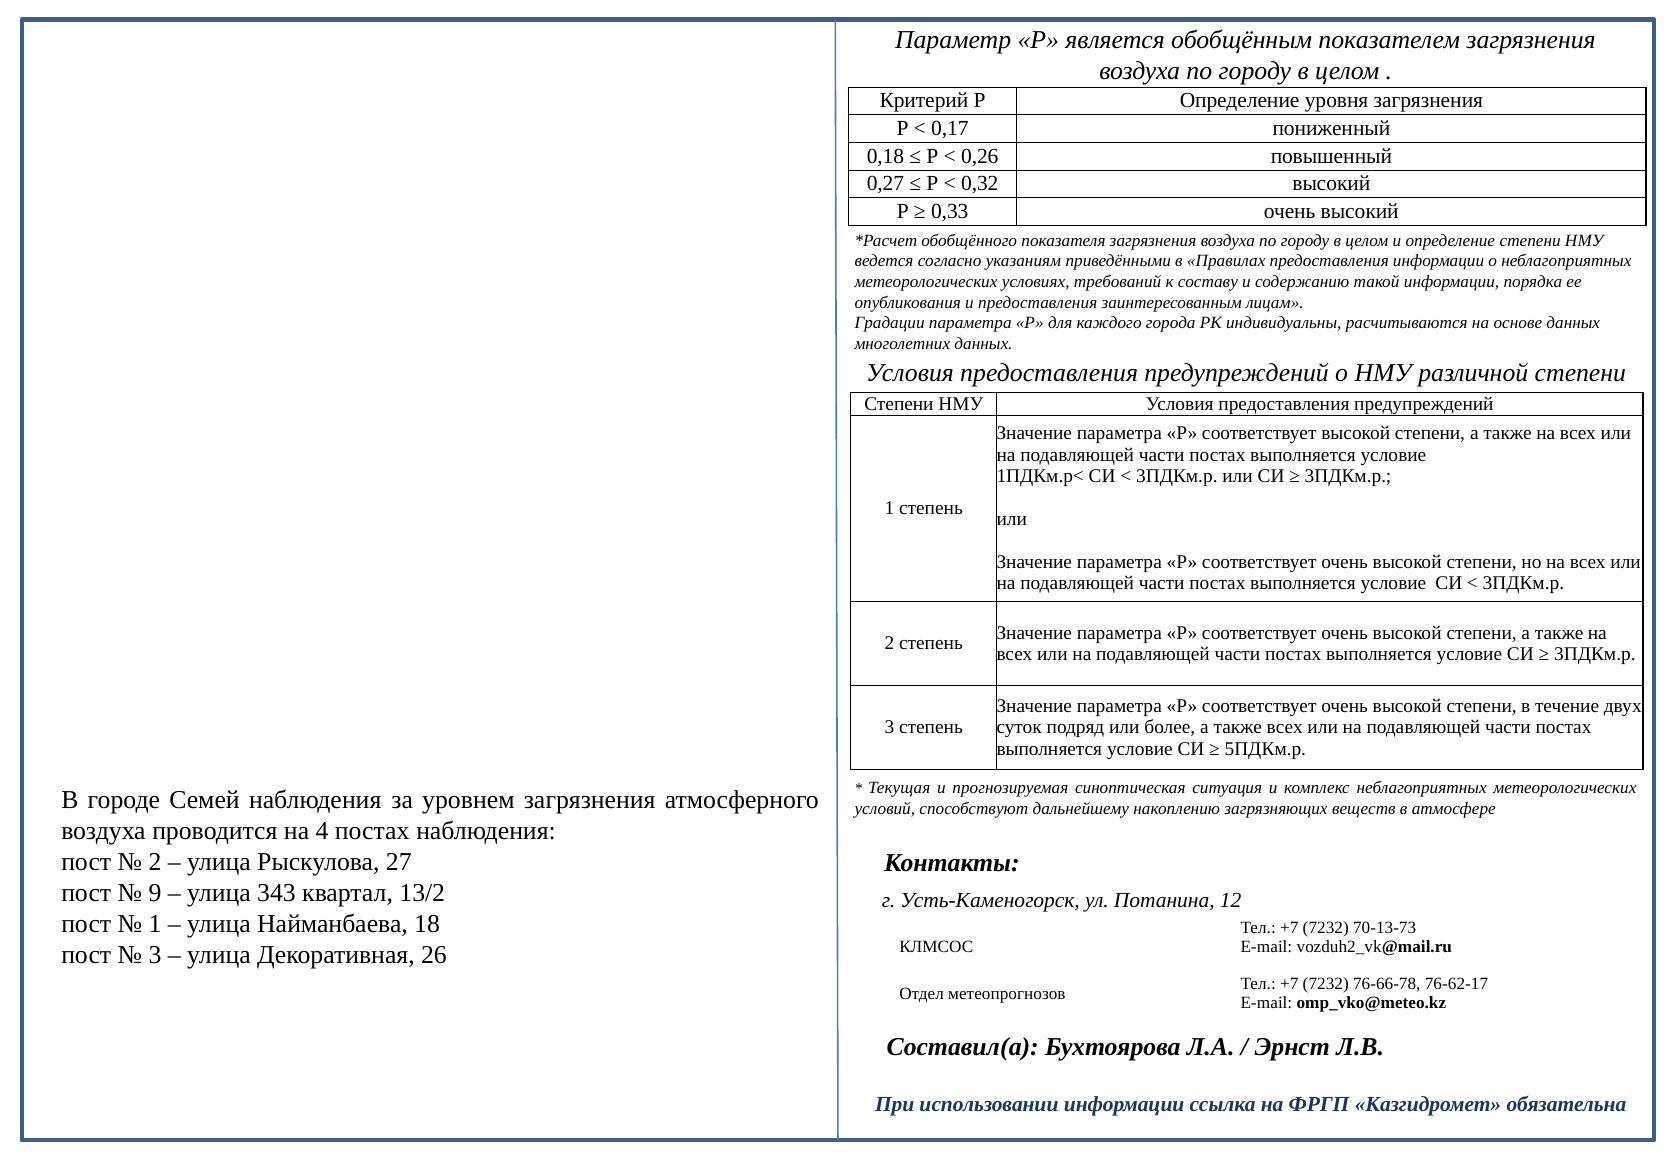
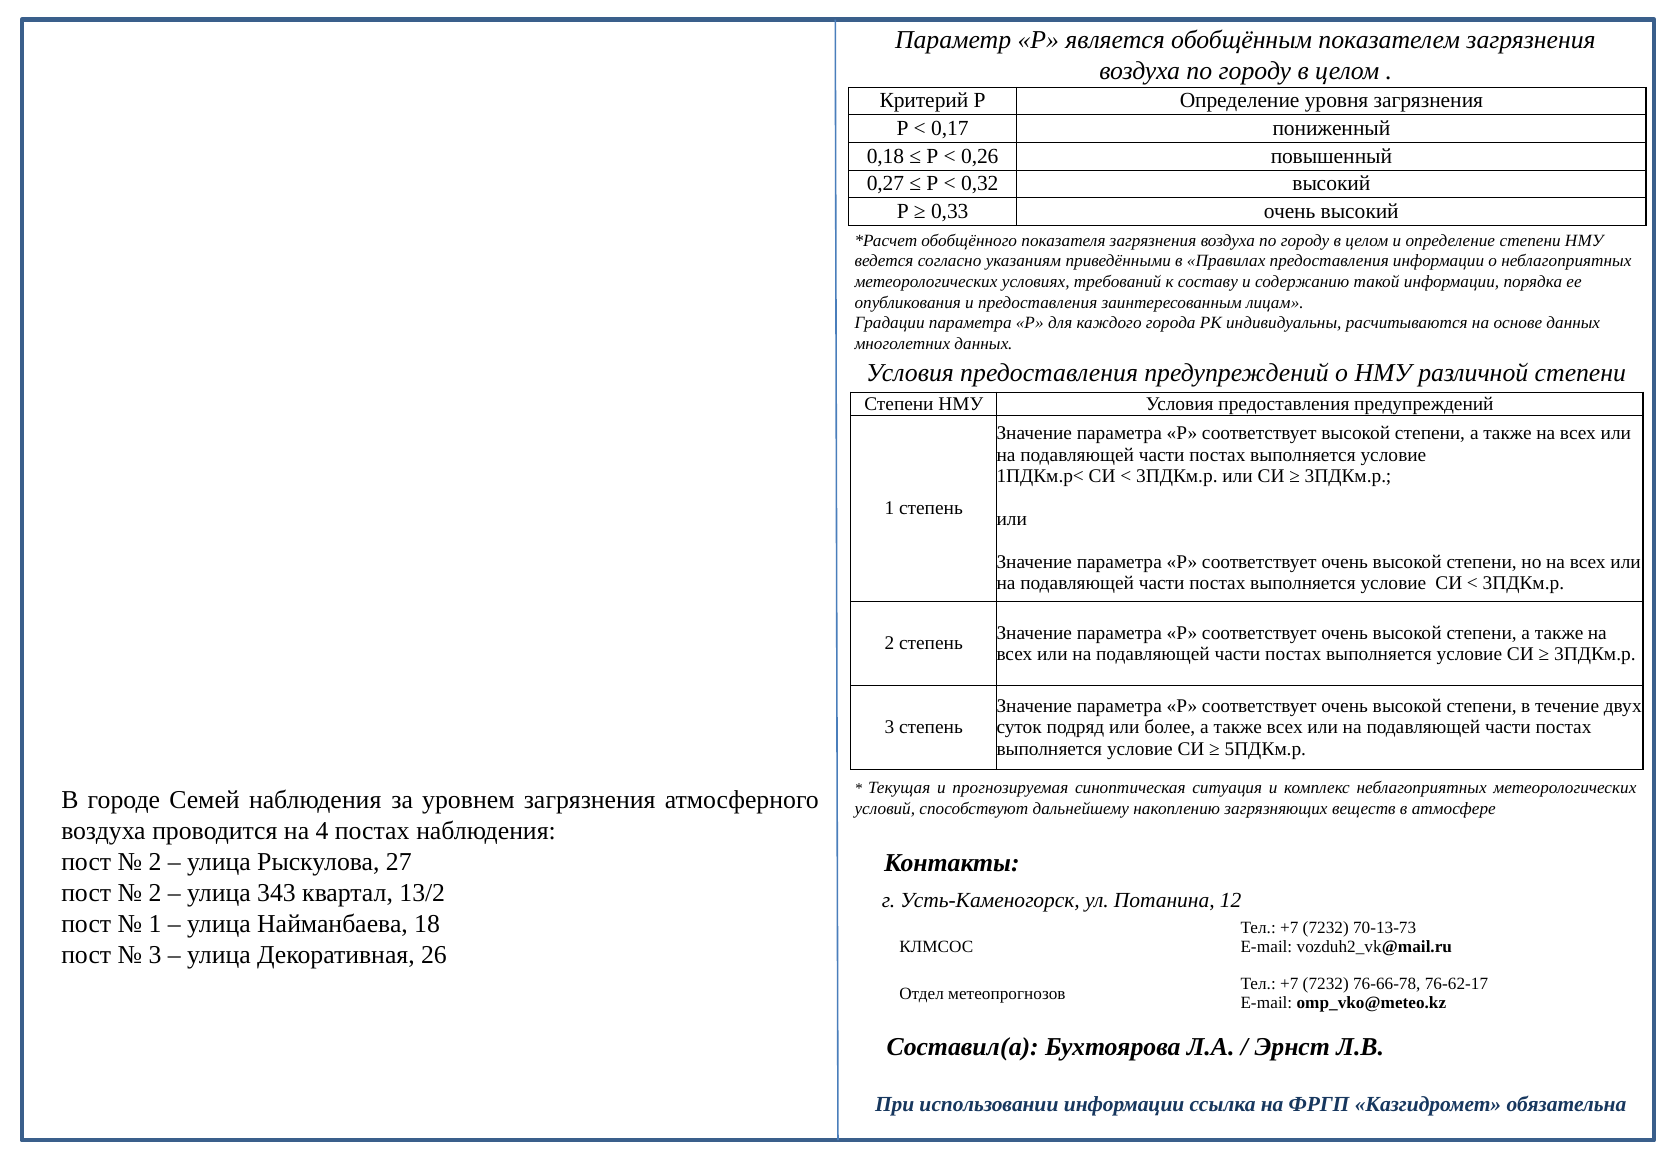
9: 9 -> 2 (155, 893)
